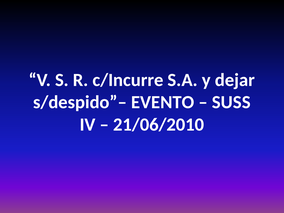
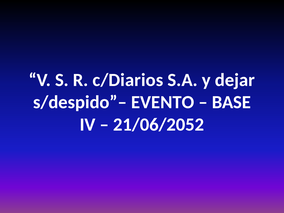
c/Incurre: c/Incurre -> c/Diarios (128, 80)
SUSS: SUSS -> BASE (231, 102)
21/06/2010: 21/06/2010 -> 21/06/2052 (159, 124)
